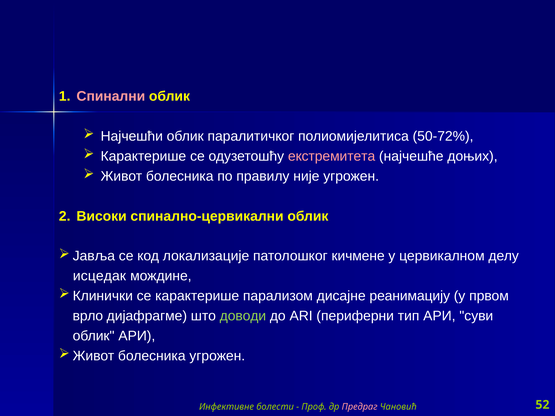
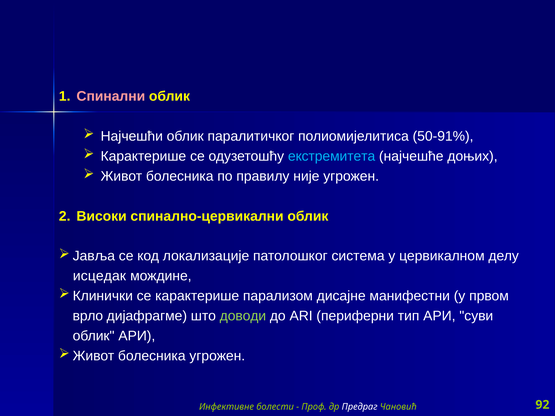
50-72%: 50-72% -> 50-91% (443, 136)
екстремитета colour: pink -> light blue (332, 156)
кичмене: кичмене -> система (358, 256)
реанимацију: реанимацију -> манифестни (410, 296)
Предраг colour: pink -> white (360, 407)
52: 52 -> 92 (542, 405)
